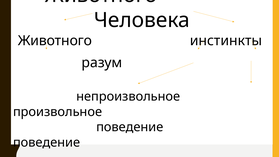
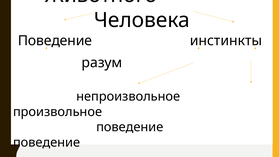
Животного: Животного -> Поведение (55, 41)
